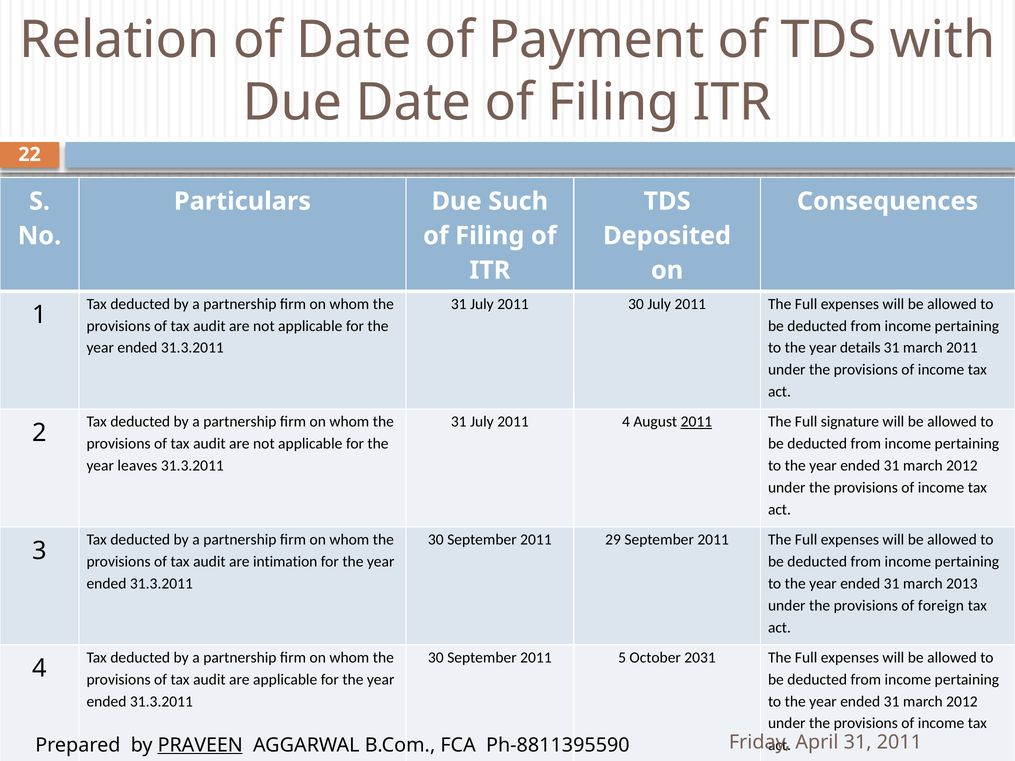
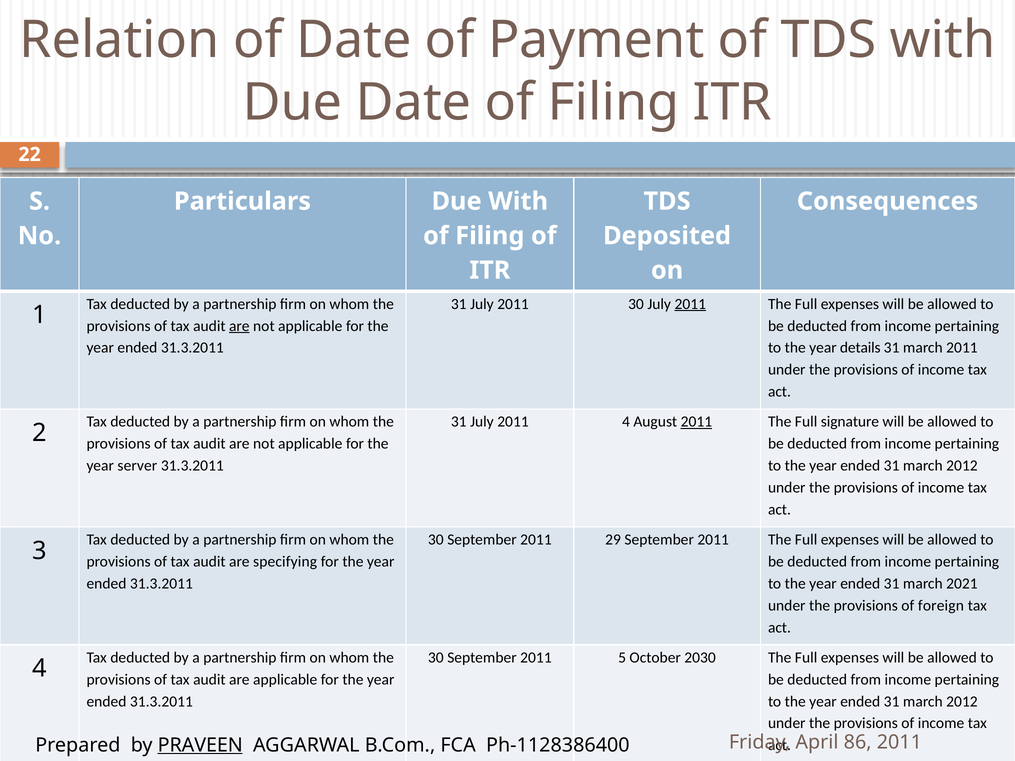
Due Such: Such -> With (518, 201)
2011 underline: none -> present (690, 304)
are underline: none -> present (239, 326)
leaves: leaves -> server (137, 466)
intimation: intimation -> specifying (285, 562)
2013: 2013 -> 2021 (962, 584)
2031: 2031 -> 2030 (700, 658)
April 31: 31 -> 86 (858, 742)
Ph-8811395590: Ph-8811395590 -> Ph-1128386400 (558, 745)
